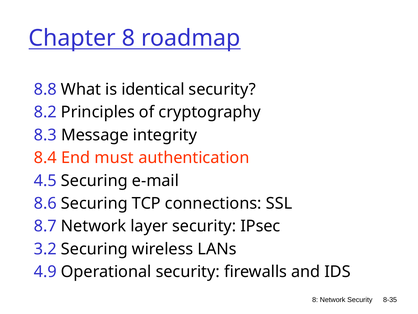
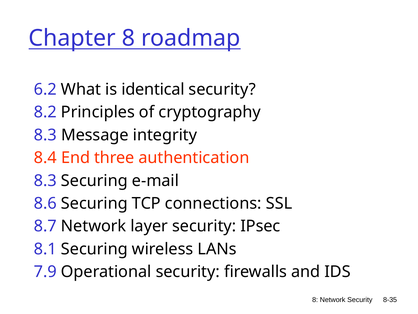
8.8: 8.8 -> 6.2 (45, 89)
must: must -> three (114, 158)
4.5: 4.5 -> 8.3 (45, 180)
3.2: 3.2 -> 8.1 (45, 249)
4.9: 4.9 -> 7.9 (45, 271)
